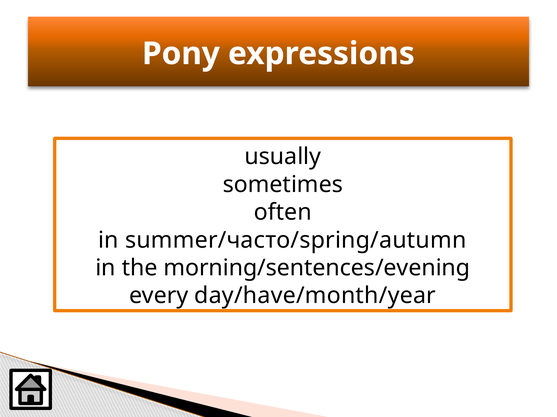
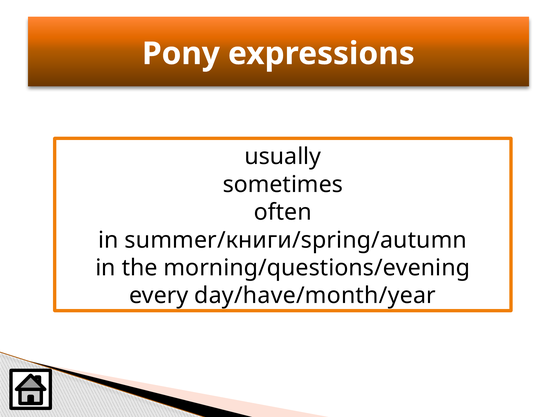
summer/часто/spring/autumn: summer/часто/spring/autumn -> summer/книги/spring/autumn (296, 241)
morning/sentences/evening: morning/sentences/evening -> morning/questions/evening (317, 268)
